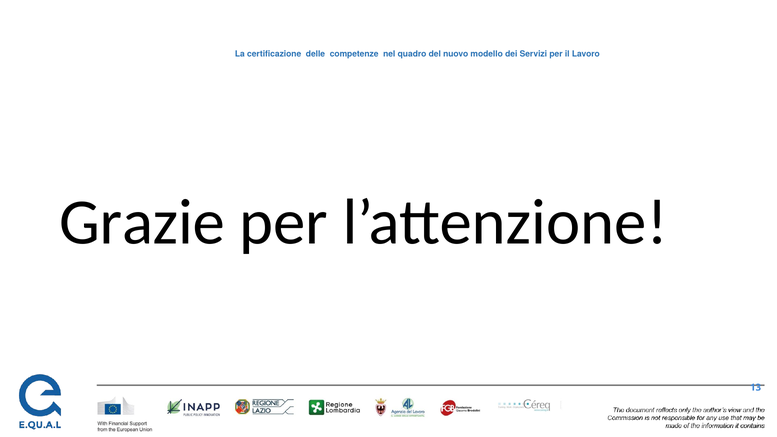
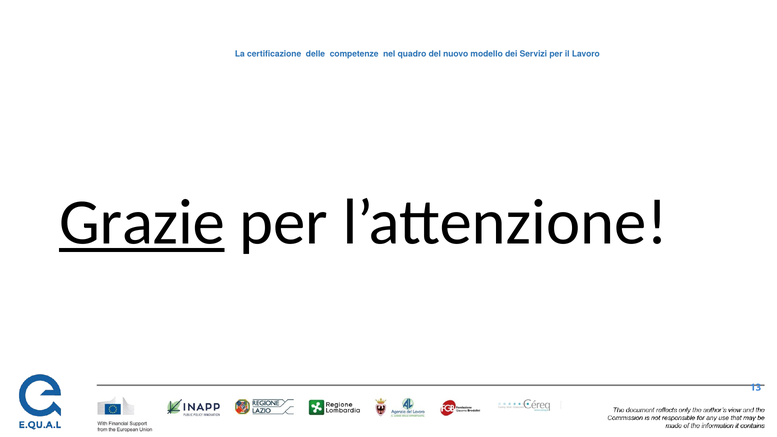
Grazie underline: none -> present (142, 222)
